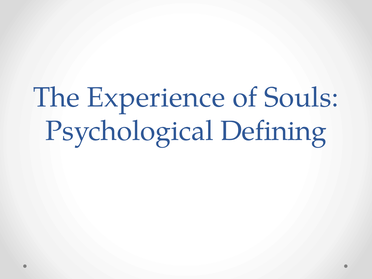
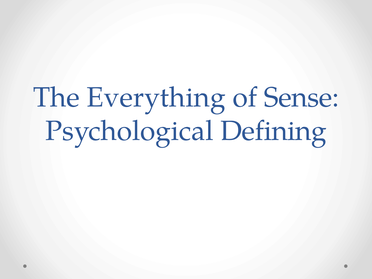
Experience: Experience -> Everything (156, 97)
Souls: Souls -> Sense (301, 97)
